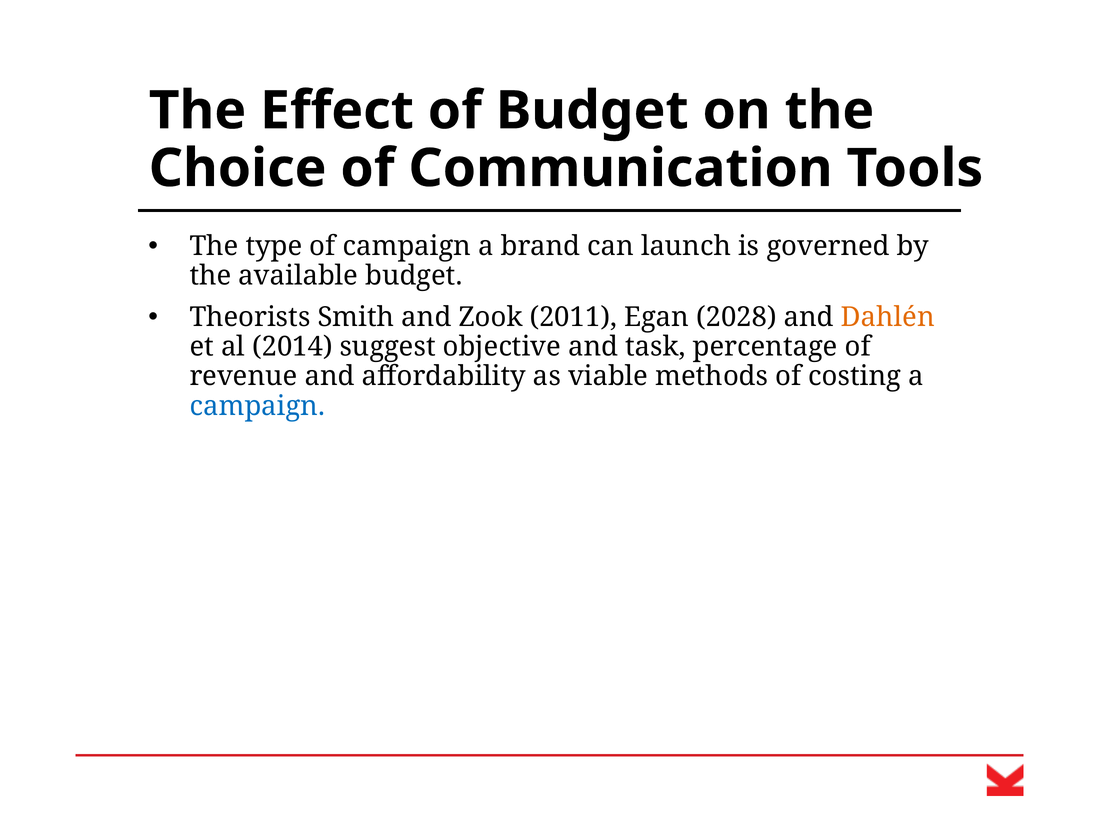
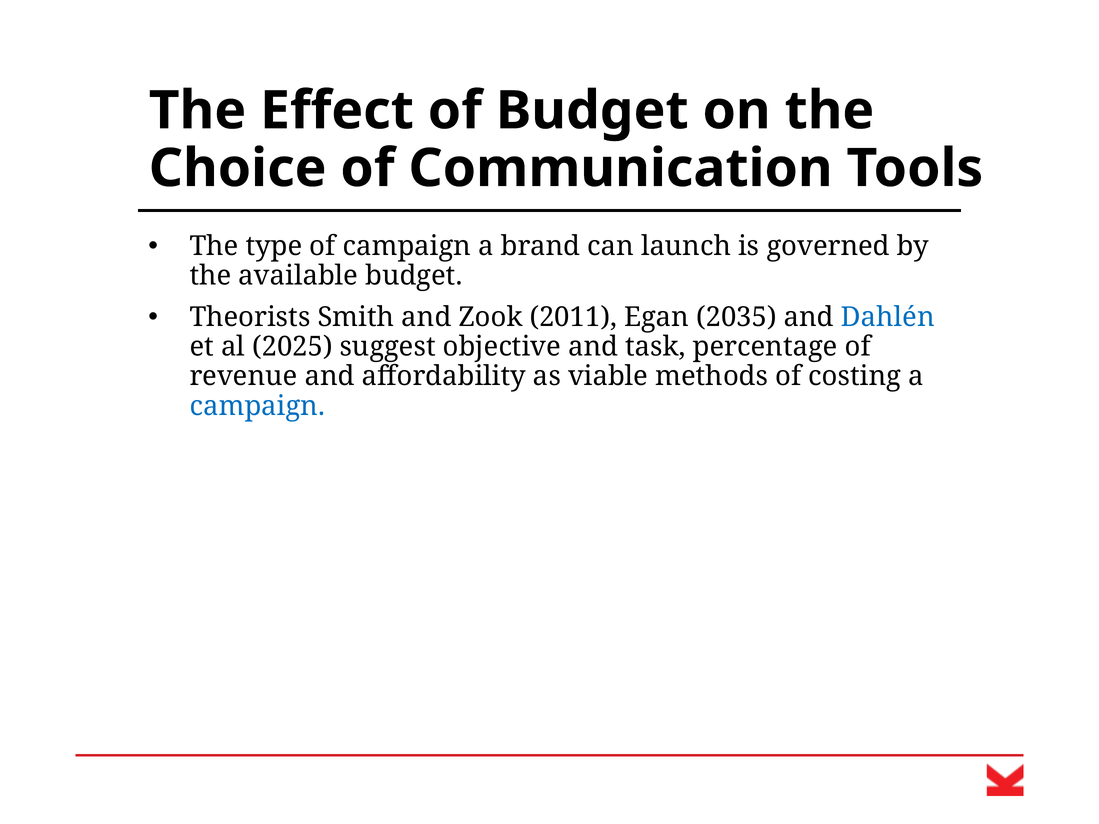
2028: 2028 -> 2035 (736, 317)
Dahlén colour: orange -> blue (888, 317)
2014: 2014 -> 2025 (292, 347)
